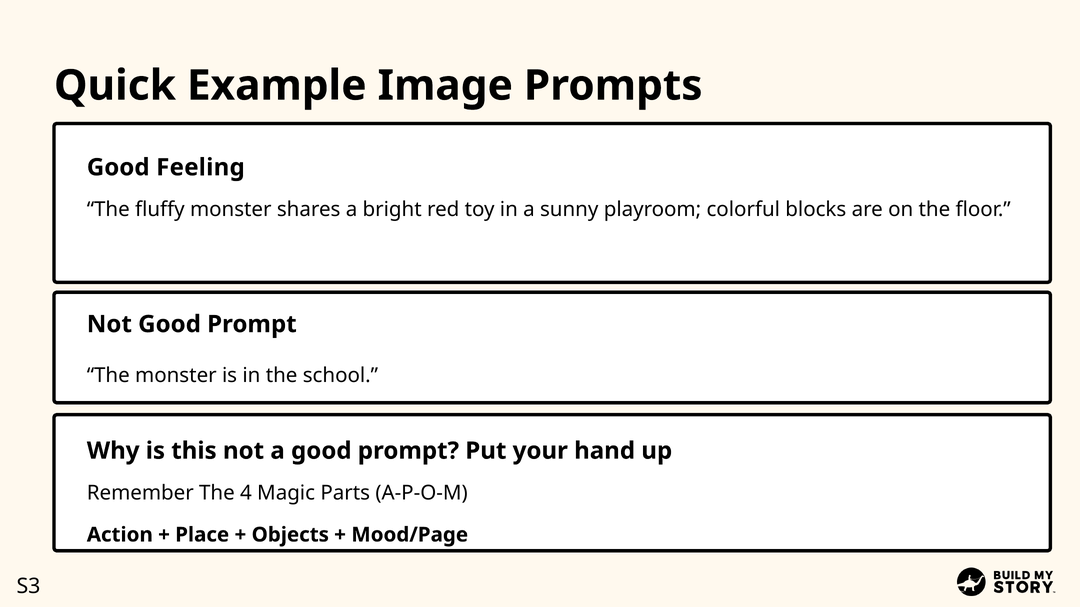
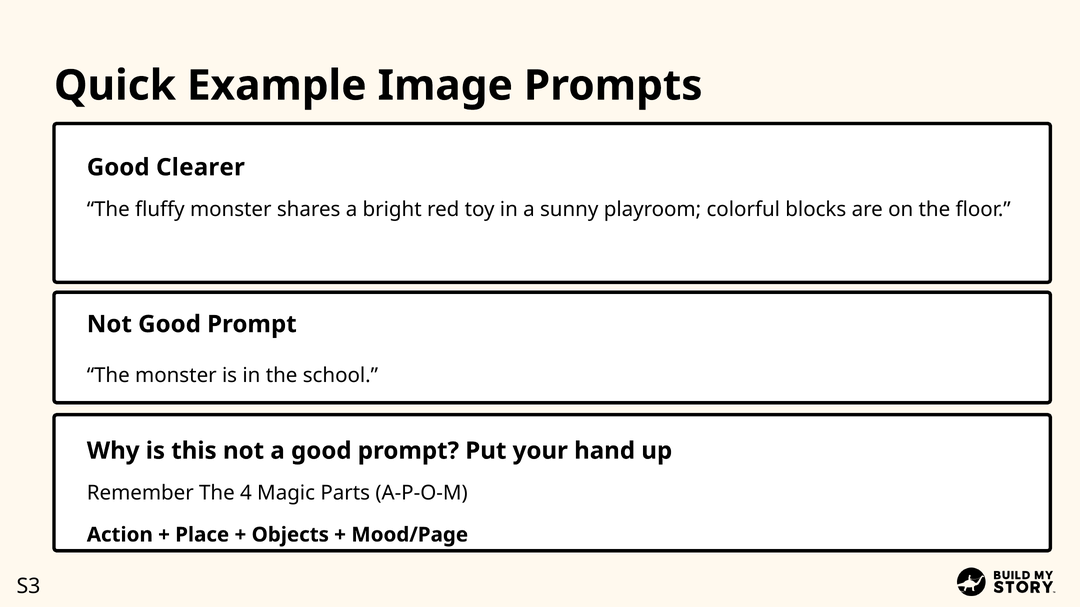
Feeling: Feeling -> Clearer (200, 168)
